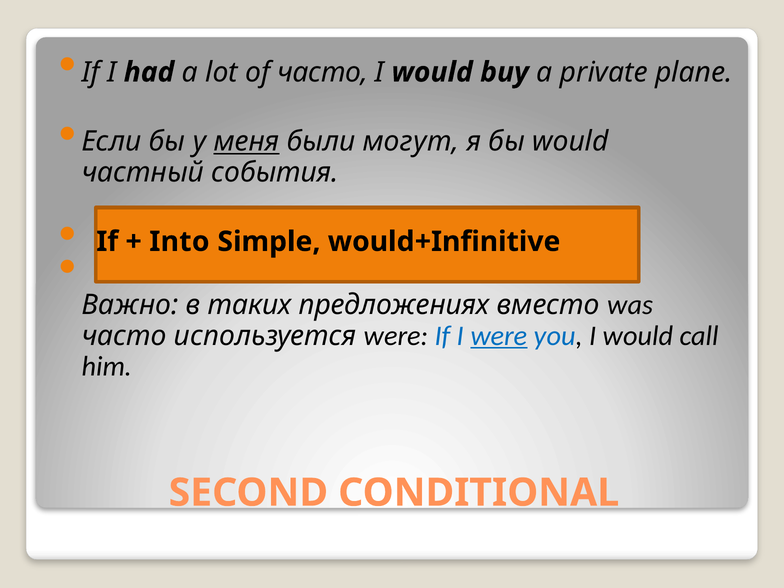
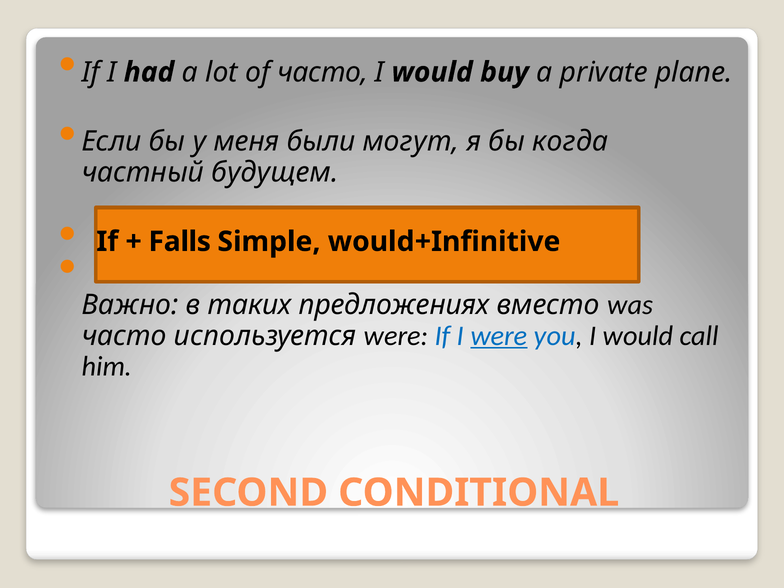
меня underline: present -> none (247, 142)
бы would: would -> когда (570, 142)
события: события -> будущем (275, 172)
Into: Into -> Falls (180, 242)
